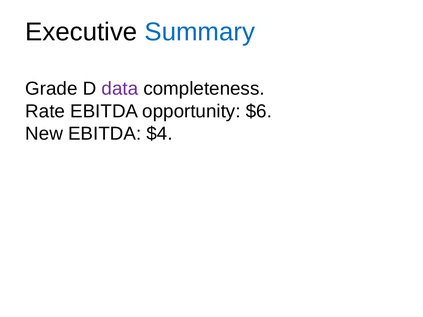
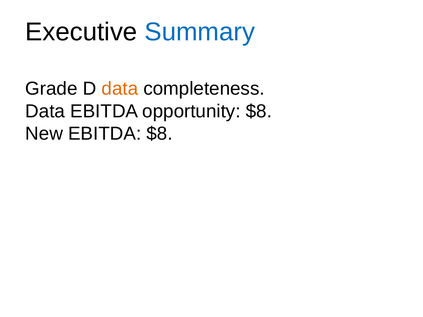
data colour: purple -> orange (120, 89)
Rate: Rate -> Data (45, 111)
opportunity $6: $6 -> $8 (259, 111)
EBITDA $4: $4 -> $8 (160, 134)
